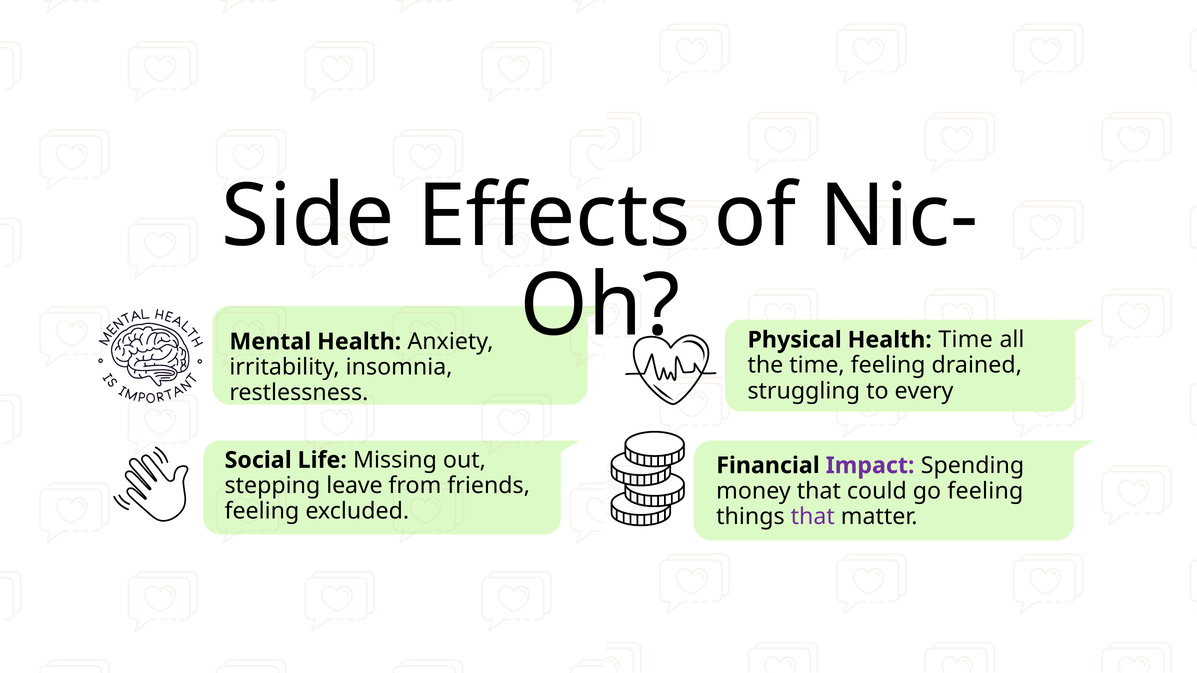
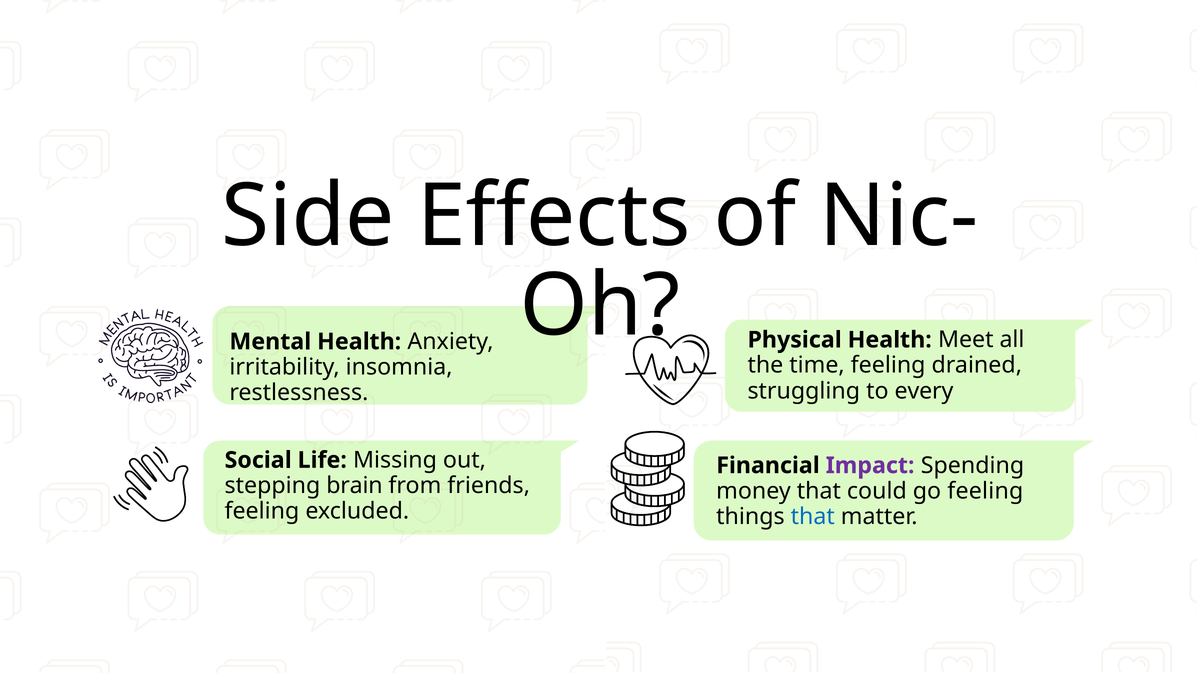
Health Time: Time -> Meet (966, 340)
leave: leave -> brain (354, 486)
that colour: purple -> blue (813, 517)
